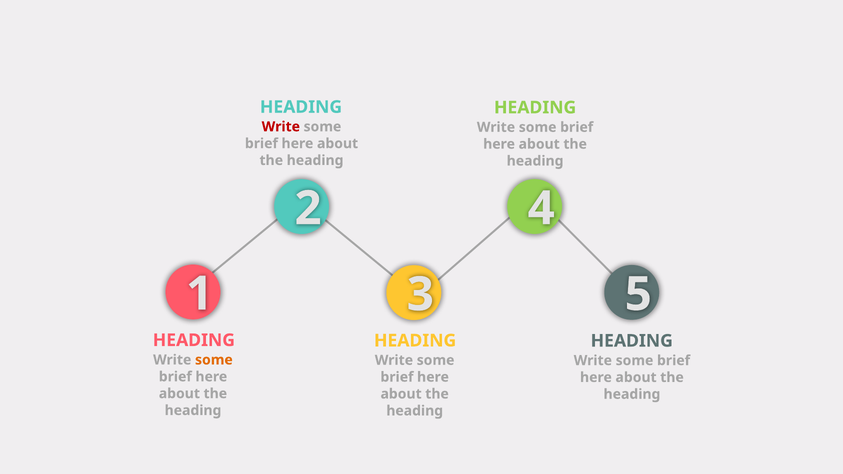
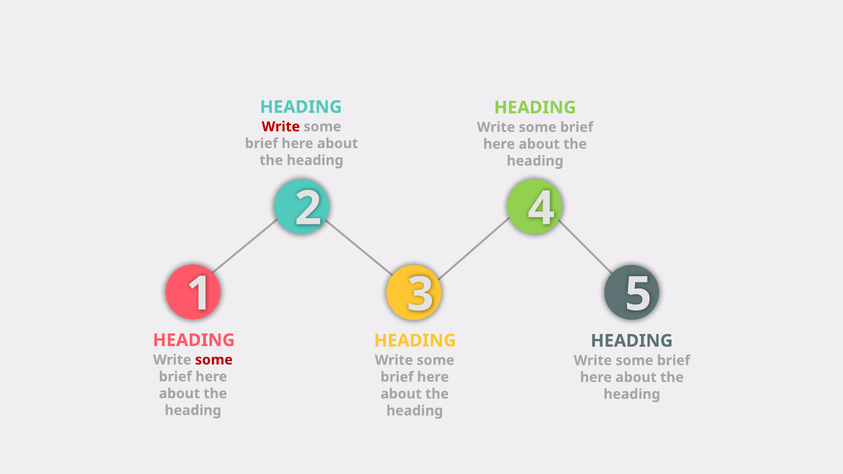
some colour: orange -> red (214, 360)
